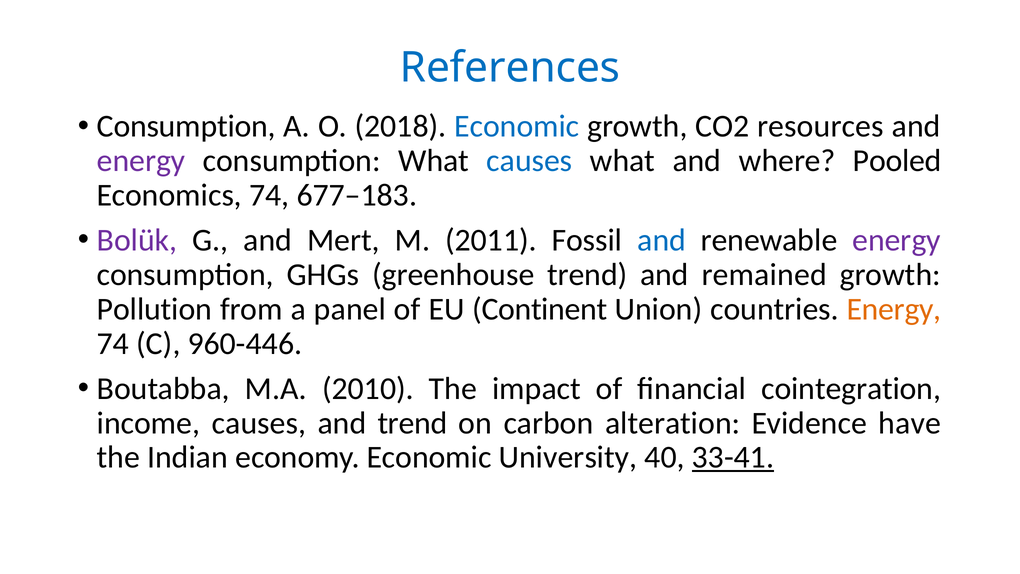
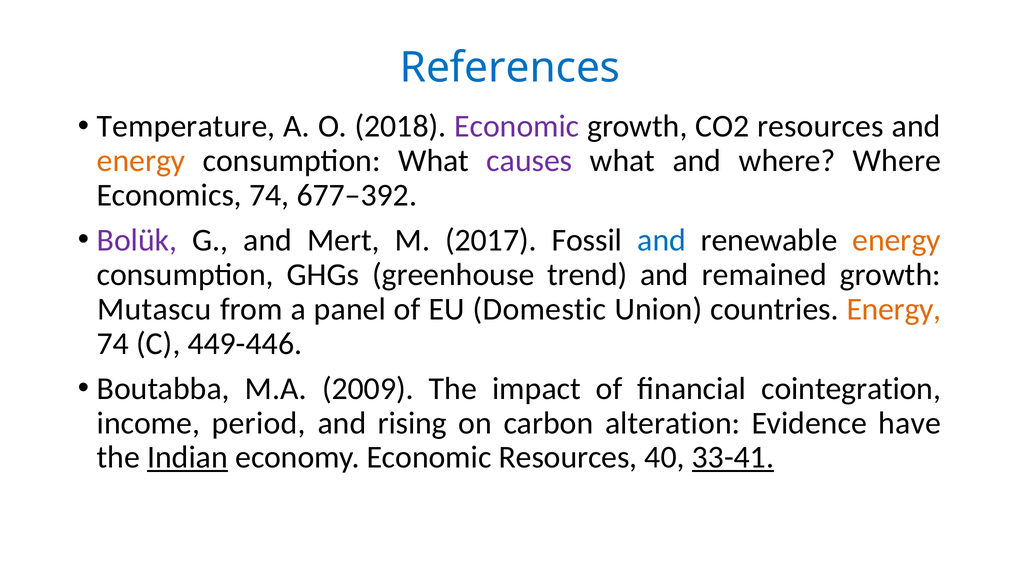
Consumption: Consumption -> Temperature (186, 126)
Economic colour: blue -> purple (517, 126)
energy colour: purple -> orange (141, 161)
causes colour: blue -> purple (529, 161)
where Pooled: Pooled -> Where (897, 161)
677–183: 677–183 -> 677–392 (357, 195)
2011: 2011 -> 2017 (491, 240)
energy colour: purple -> orange (897, 240)
Pollution: Pollution -> Mutascu (154, 309)
Continent: Continent -> Domestic (540, 309)
960-446: 960-446 -> 449-446 (245, 343)
2010: 2010 -> 2009 (368, 388)
income causes: causes -> period (259, 423)
and trend: trend -> rising (412, 423)
Indian underline: none -> present (188, 457)
Economic University: University -> Resources (568, 457)
